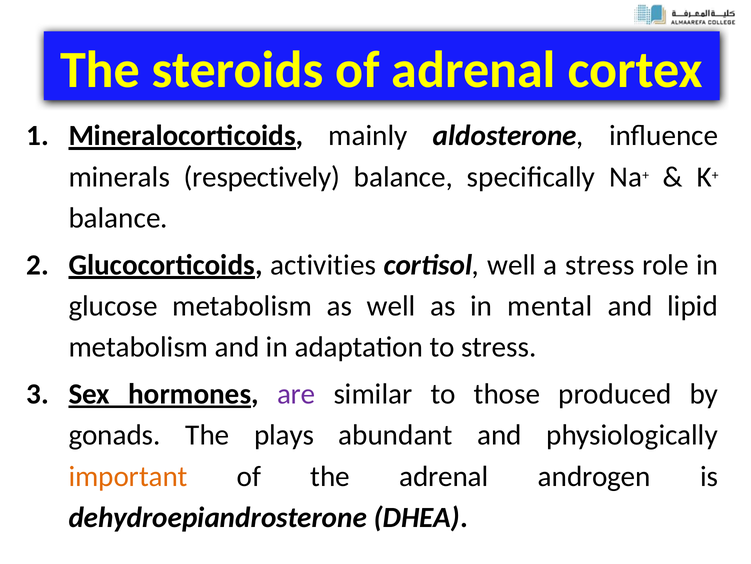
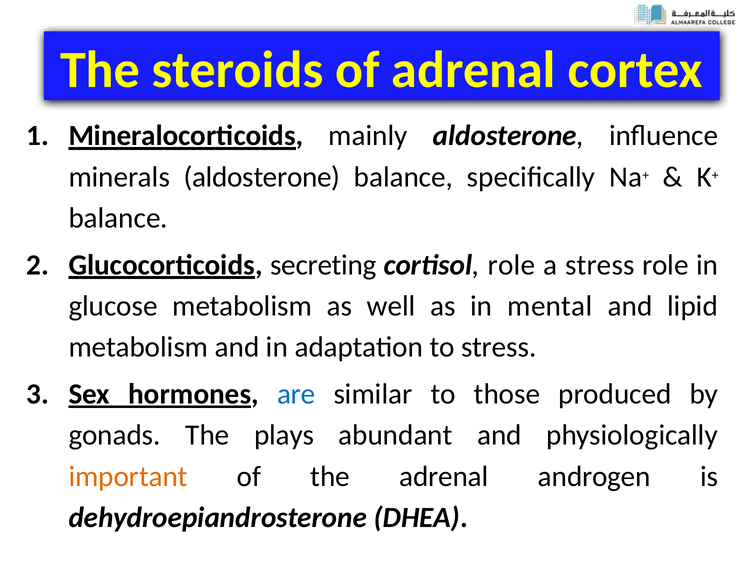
minerals respectively: respectively -> aldosterone (262, 177)
activities: activities -> secreting (323, 265)
cortisol well: well -> role (511, 265)
are colour: purple -> blue (296, 394)
